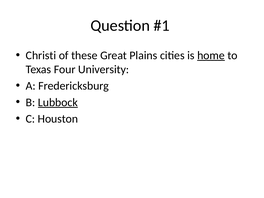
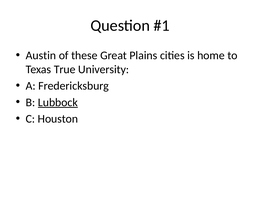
Christi: Christi -> Austin (41, 55)
home underline: present -> none (211, 55)
Four: Four -> True (65, 69)
